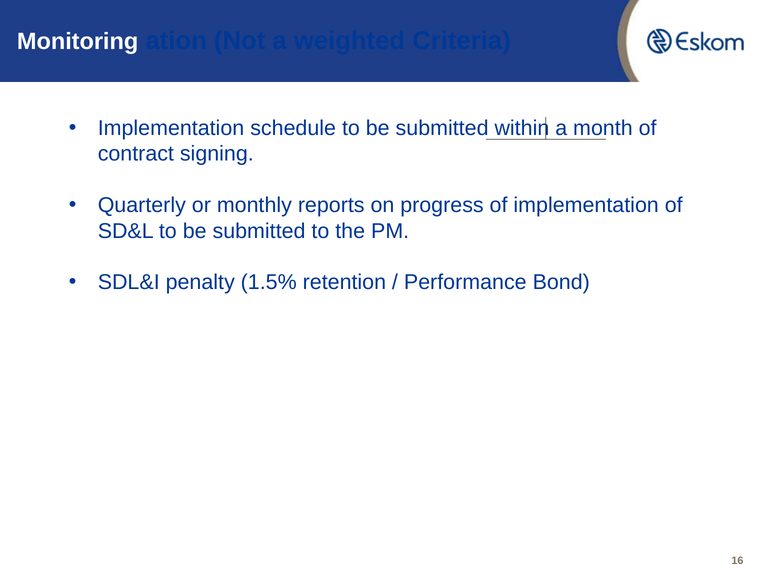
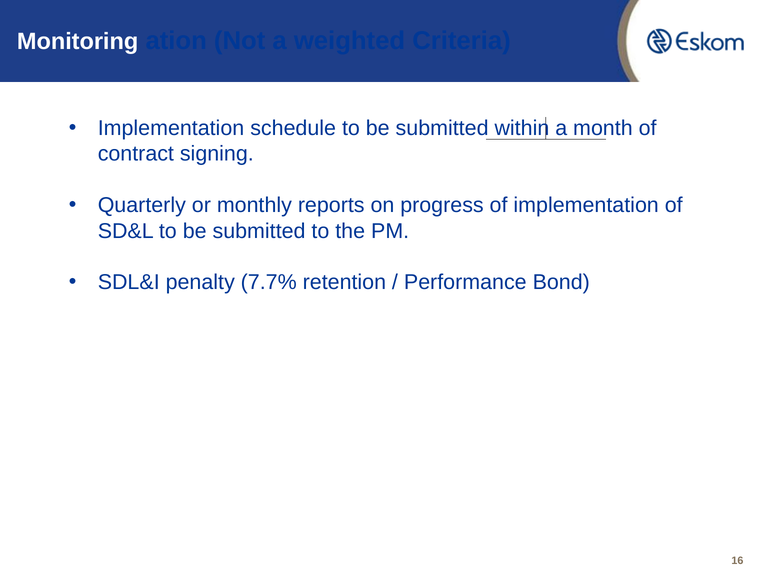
1.5%: 1.5% -> 7.7% (269, 282)
